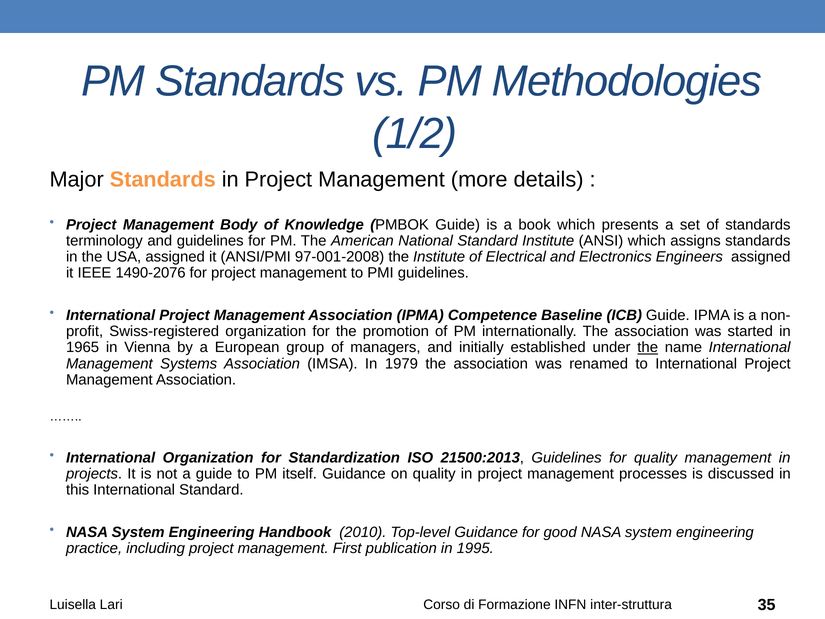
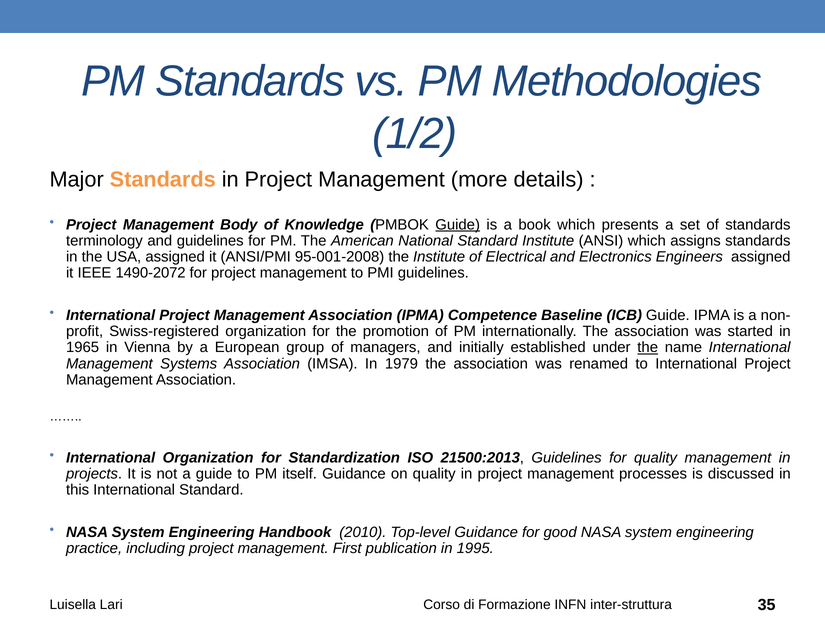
Guide underline: none -> present (458, 225)
97-001-2008: 97-001-2008 -> 95-001-2008 (340, 257)
1490-2076: 1490-2076 -> 1490-2072 (151, 273)
